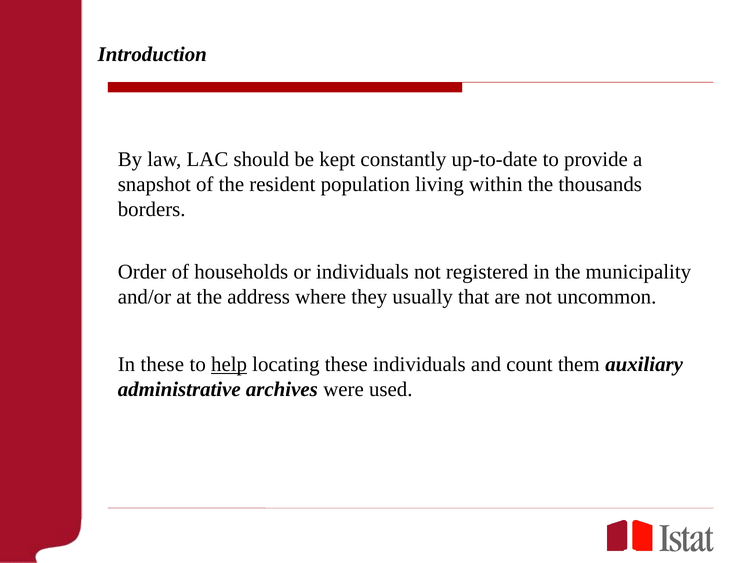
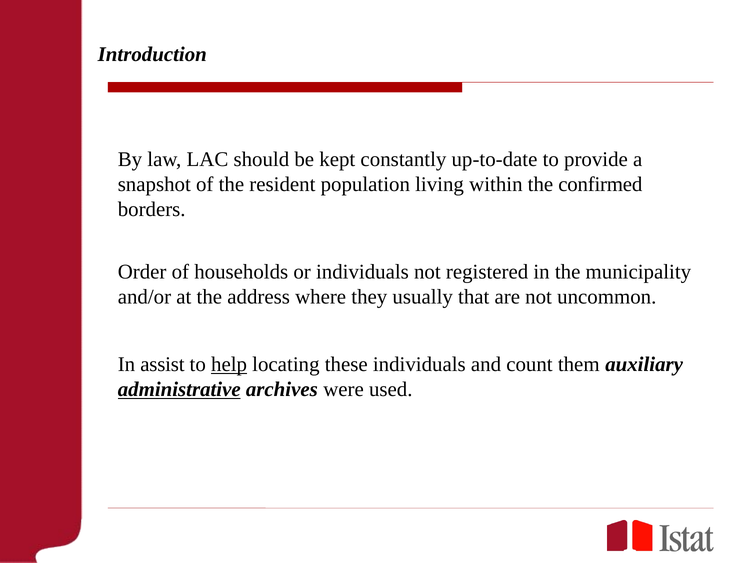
thousands: thousands -> confirmed (600, 184)
In these: these -> assist (162, 365)
administrative underline: none -> present (179, 390)
